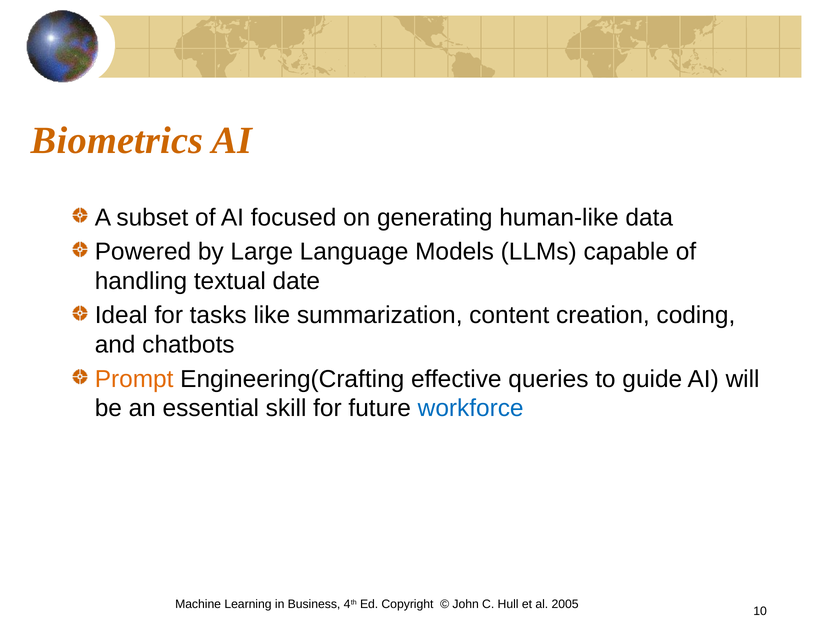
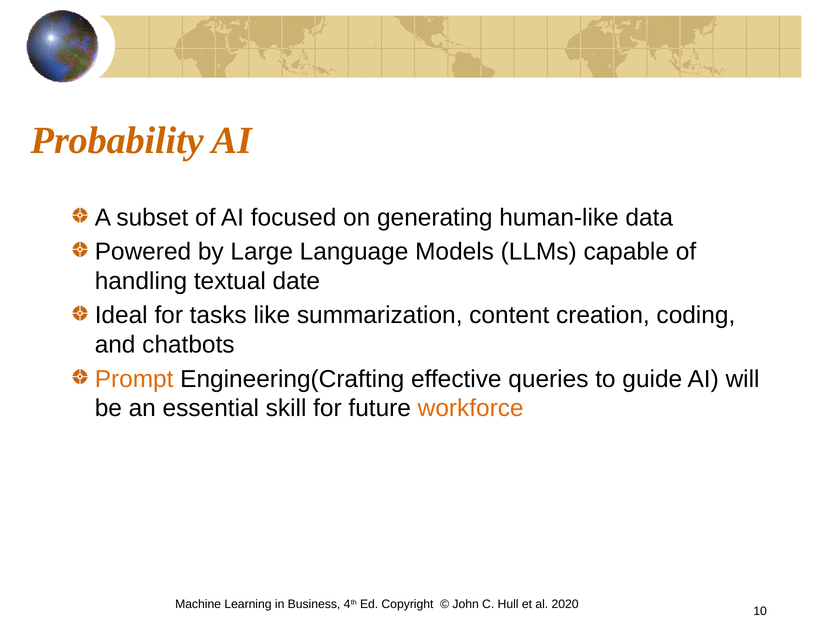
Biometrics: Biometrics -> Probability (117, 140)
workforce colour: blue -> orange (471, 408)
2005: 2005 -> 2020 (565, 604)
